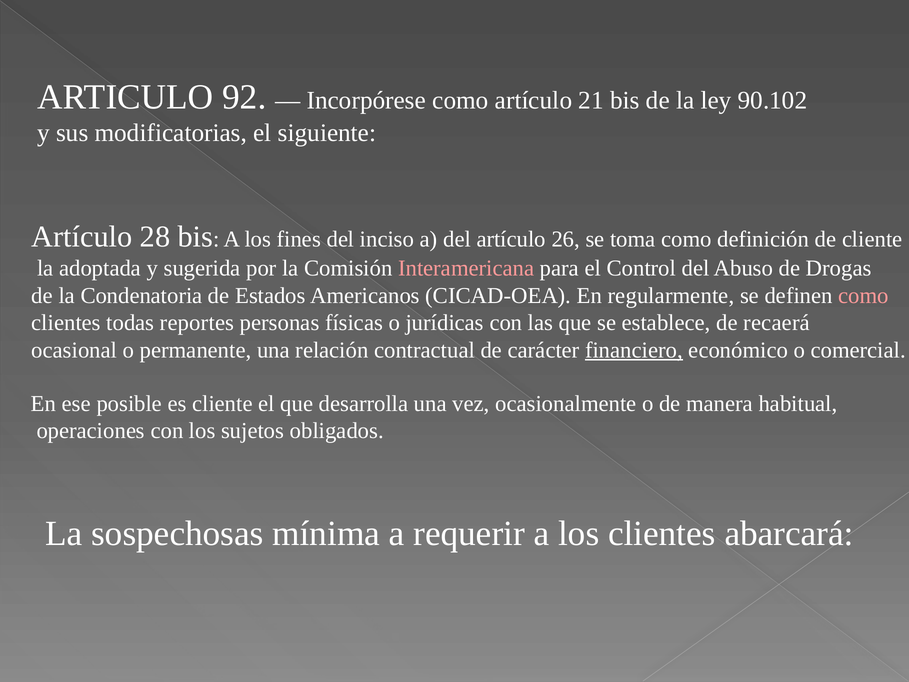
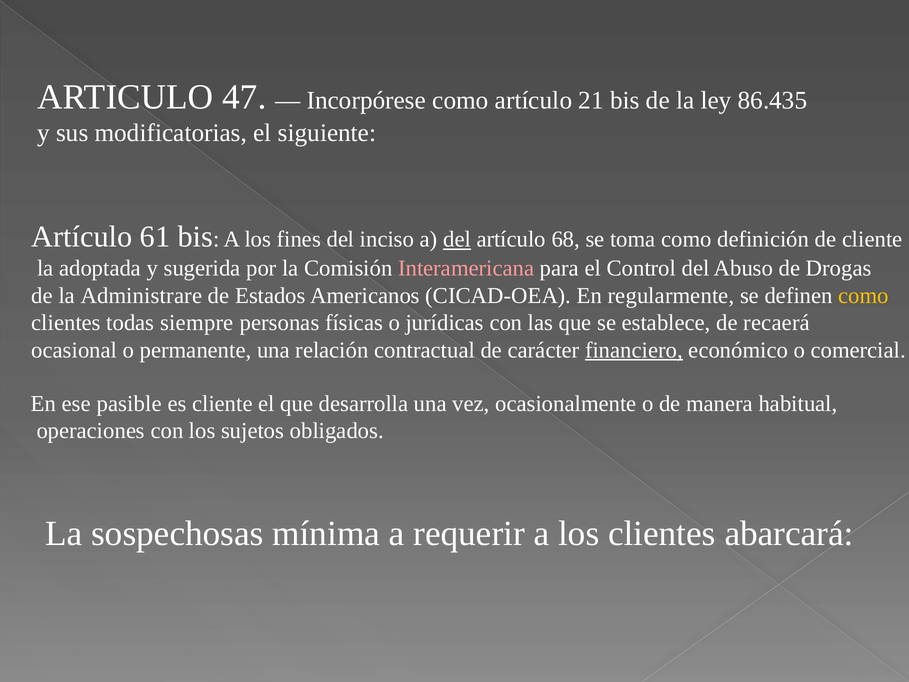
92: 92 -> 47 (244, 97)
90.102: 90.102 -> 86.435 (772, 100)
28: 28 -> 61 (155, 237)
del underline: none -> present (457, 239)
26: 26 -> 68 (566, 239)
Condenatoria: Condenatoria -> Administrare (141, 295)
como colour: pink -> yellow (864, 295)
reportes: reportes -> siempre (197, 323)
posible: posible -> pasible (129, 403)
